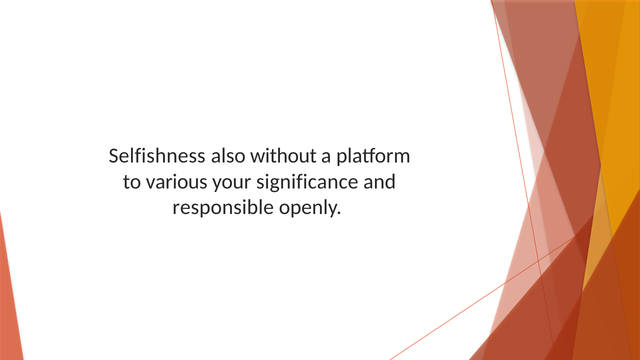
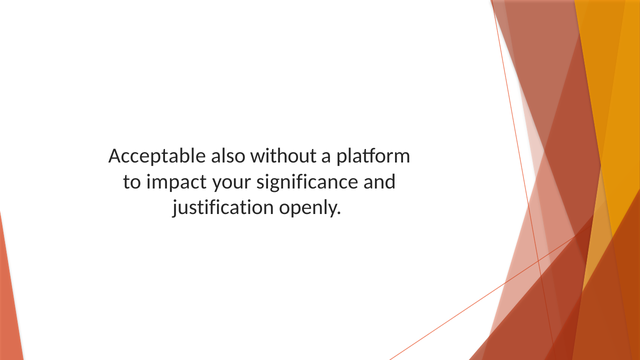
Selfishness: Selfishness -> Acceptable (157, 156)
various: various -> impact (176, 181)
responsible: responsible -> justification (223, 207)
